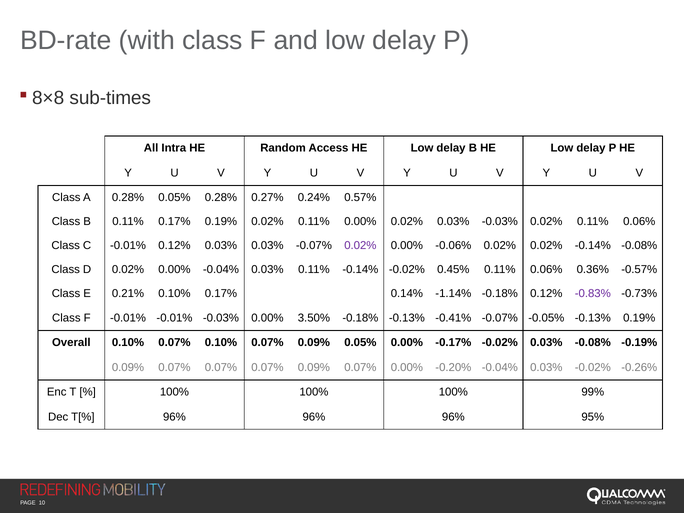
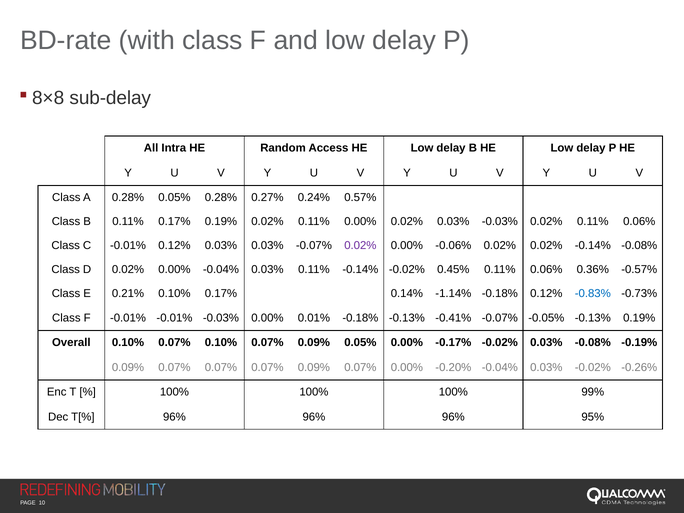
sub-times: sub-times -> sub-delay (110, 98)
-0.83% colour: purple -> blue (593, 293)
3.50%: 3.50% -> 0.01% (314, 318)
